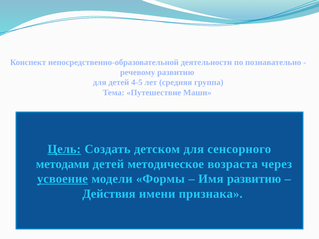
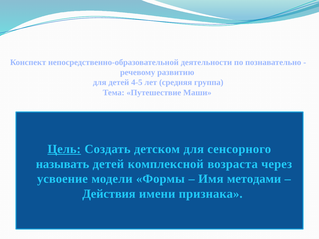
методами: методами -> называть (63, 164)
методическое: методическое -> комплексной (166, 164)
усвоение underline: present -> none (62, 179)
Имя развитию: развитию -> методами (254, 179)
